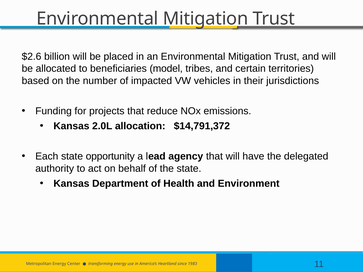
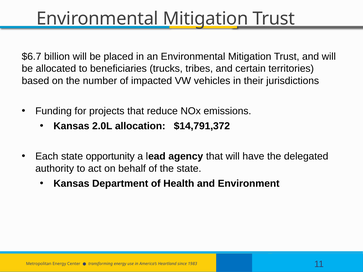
$2.6: $2.6 -> $6.7 (32, 57)
model: model -> trucks (166, 69)
